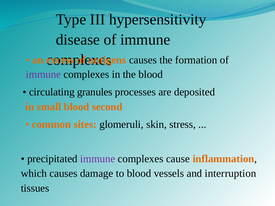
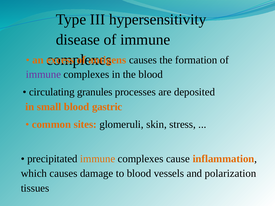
second: second -> gastric (107, 107)
immune colour: purple -> orange (98, 159)
interruption: interruption -> polarization (231, 174)
